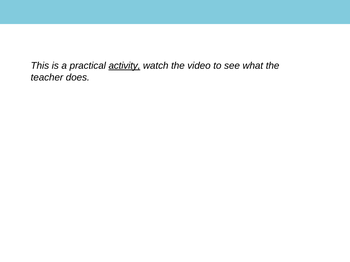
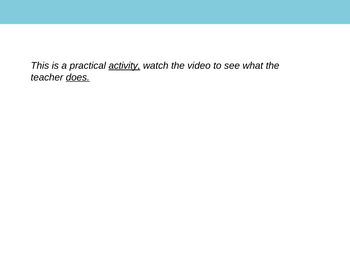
does underline: none -> present (78, 78)
